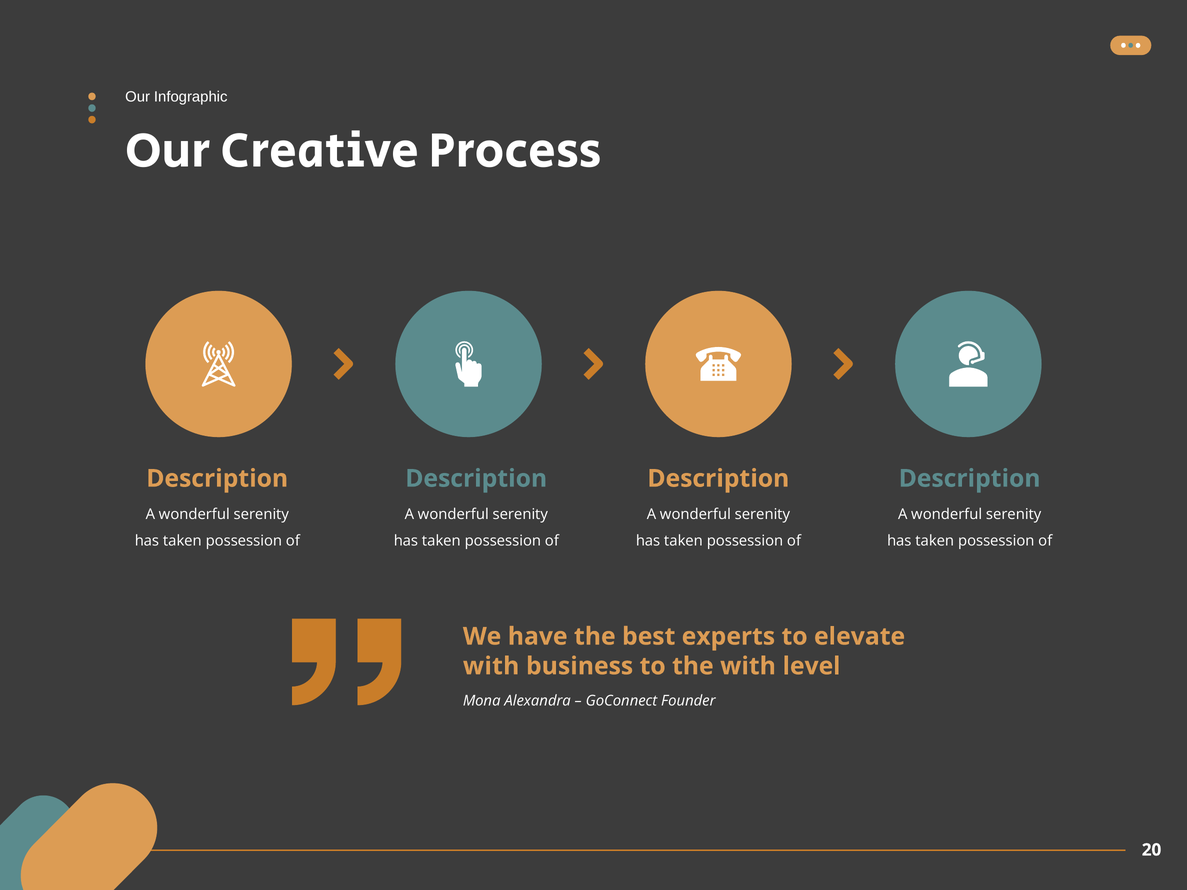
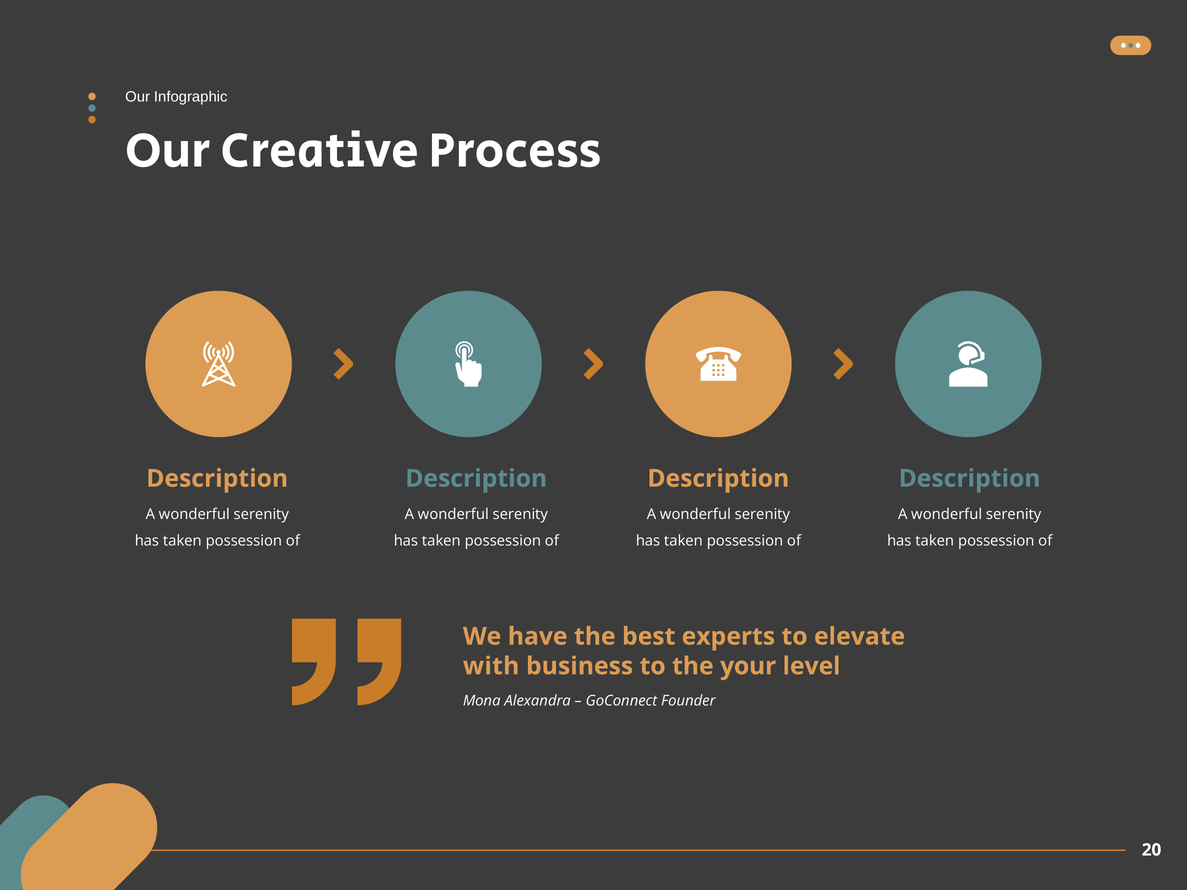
the with: with -> your (748, 666)
